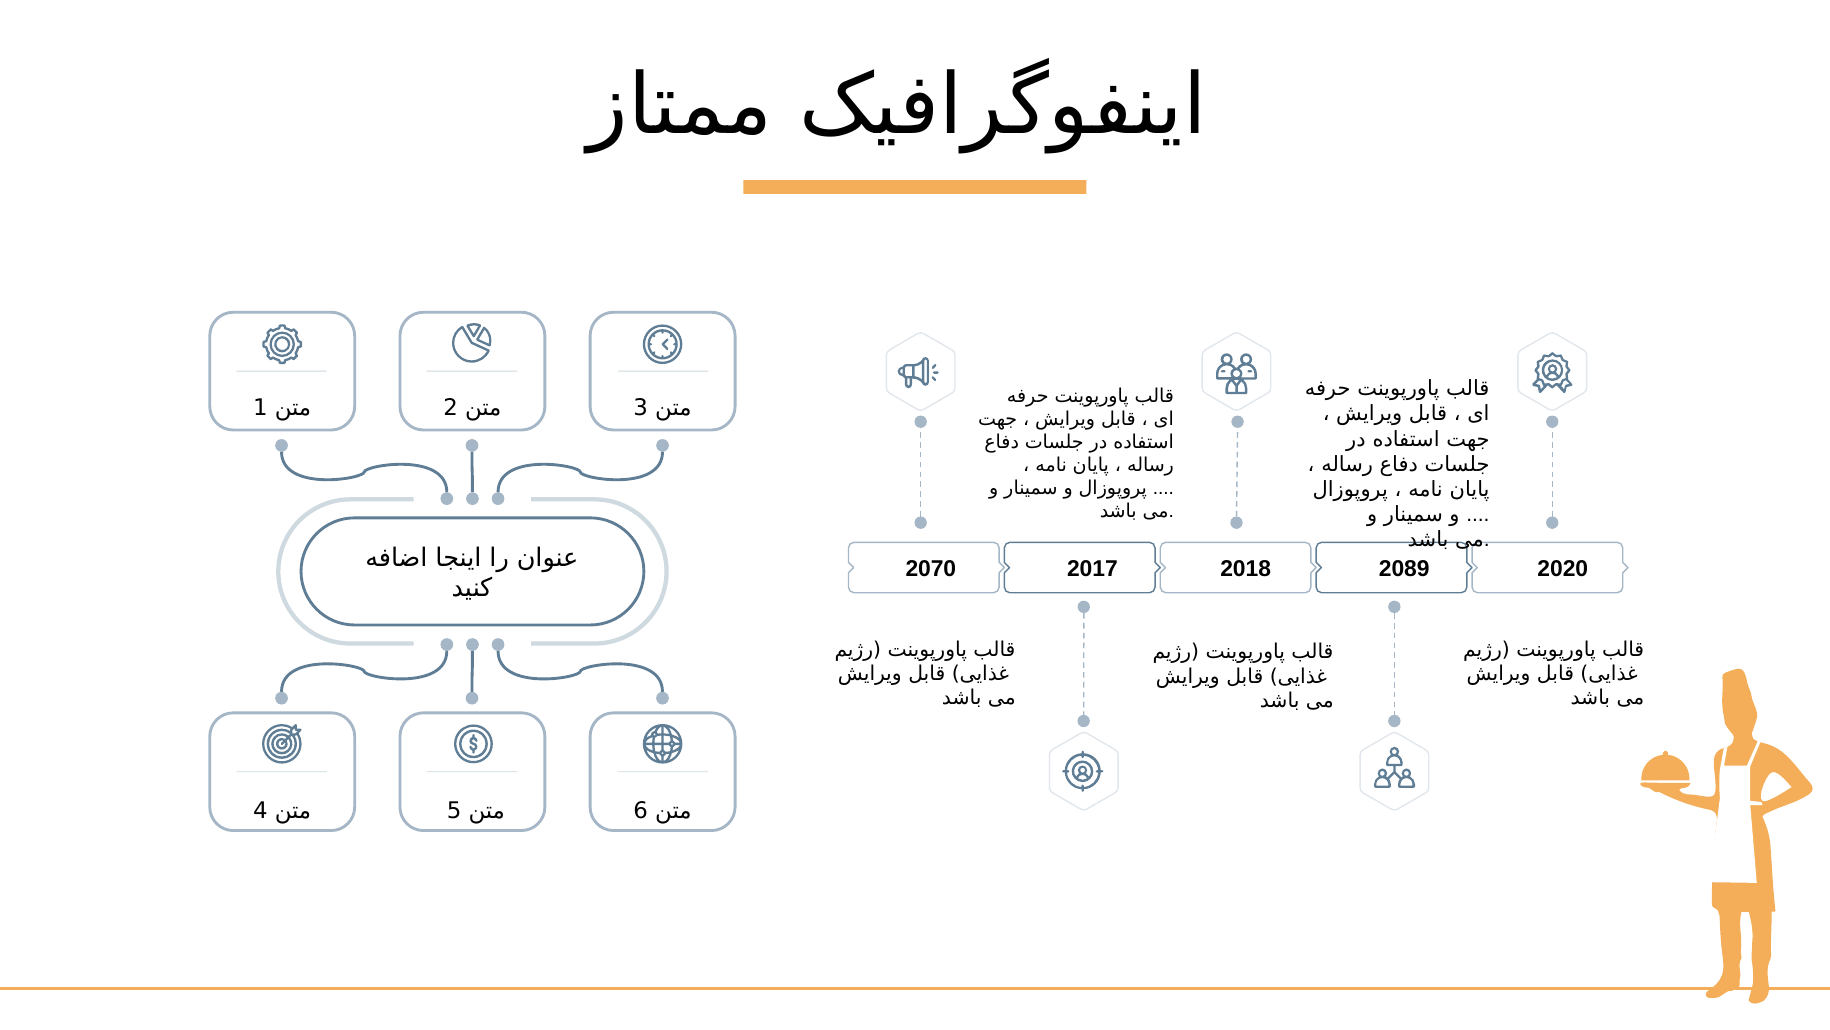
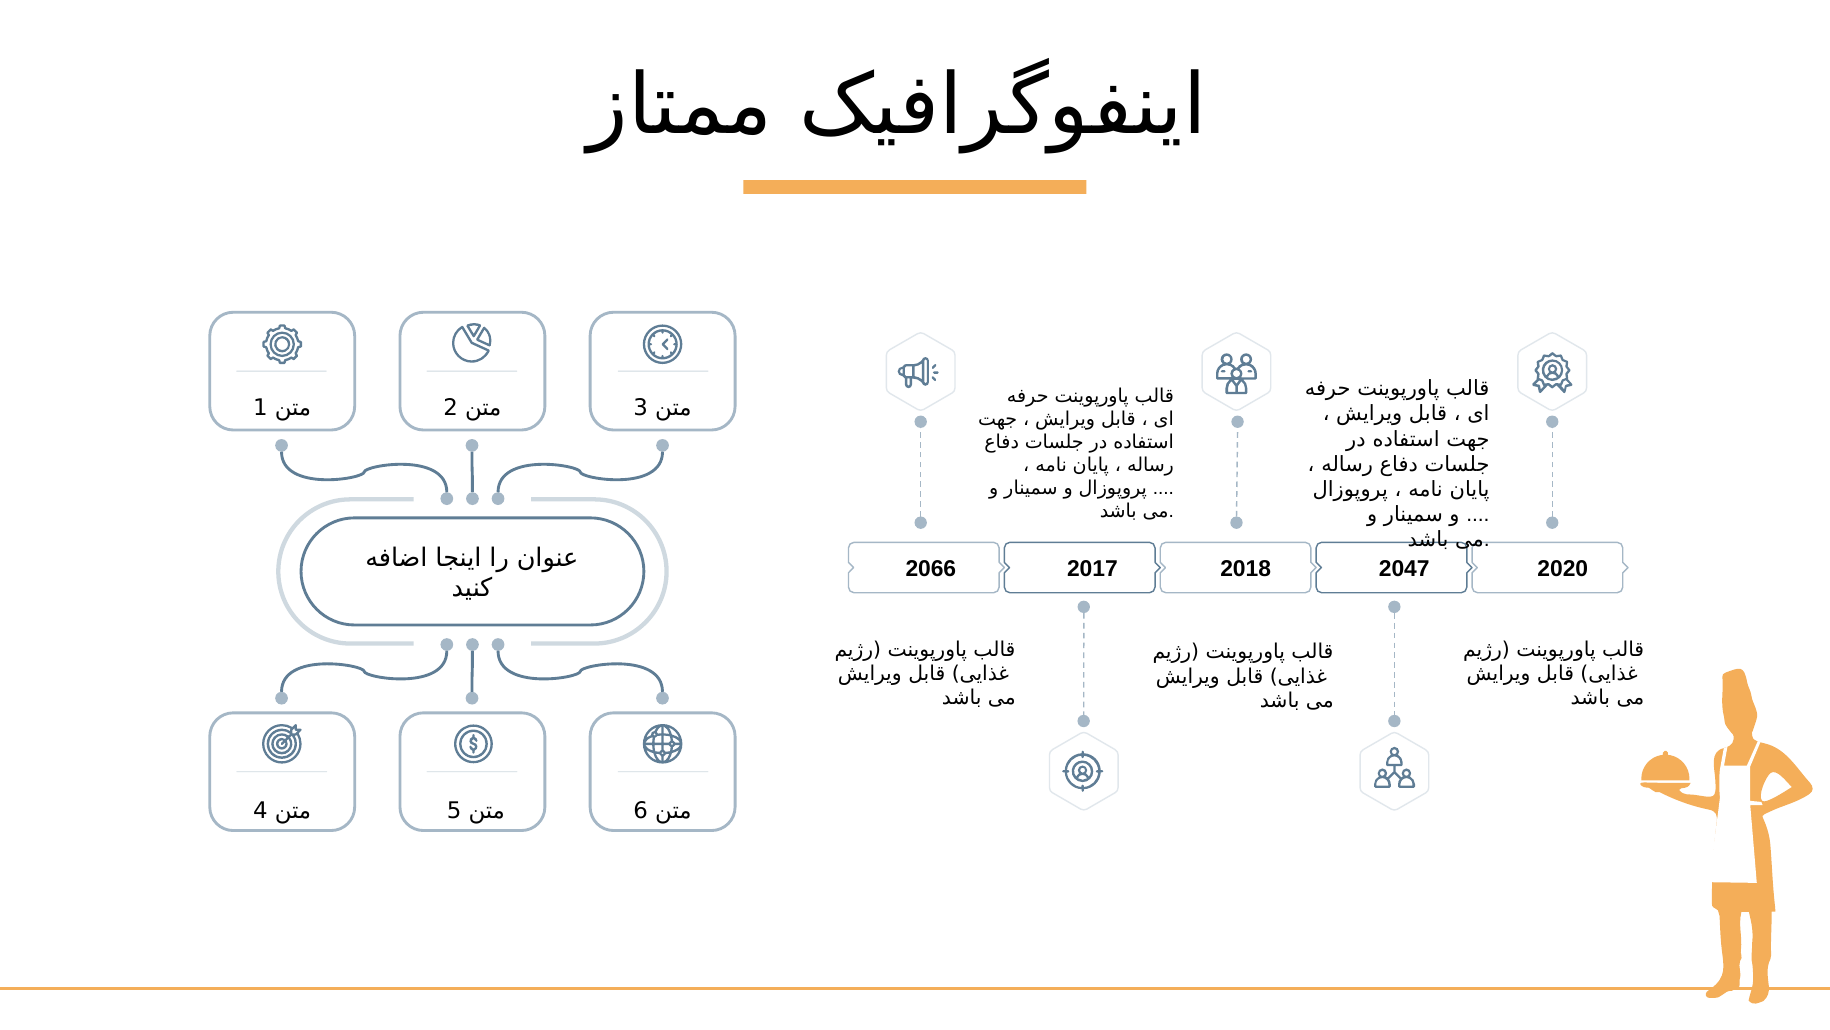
2070: 2070 -> 2066 (931, 569)
2089: 2089 -> 2047 (1404, 569)
